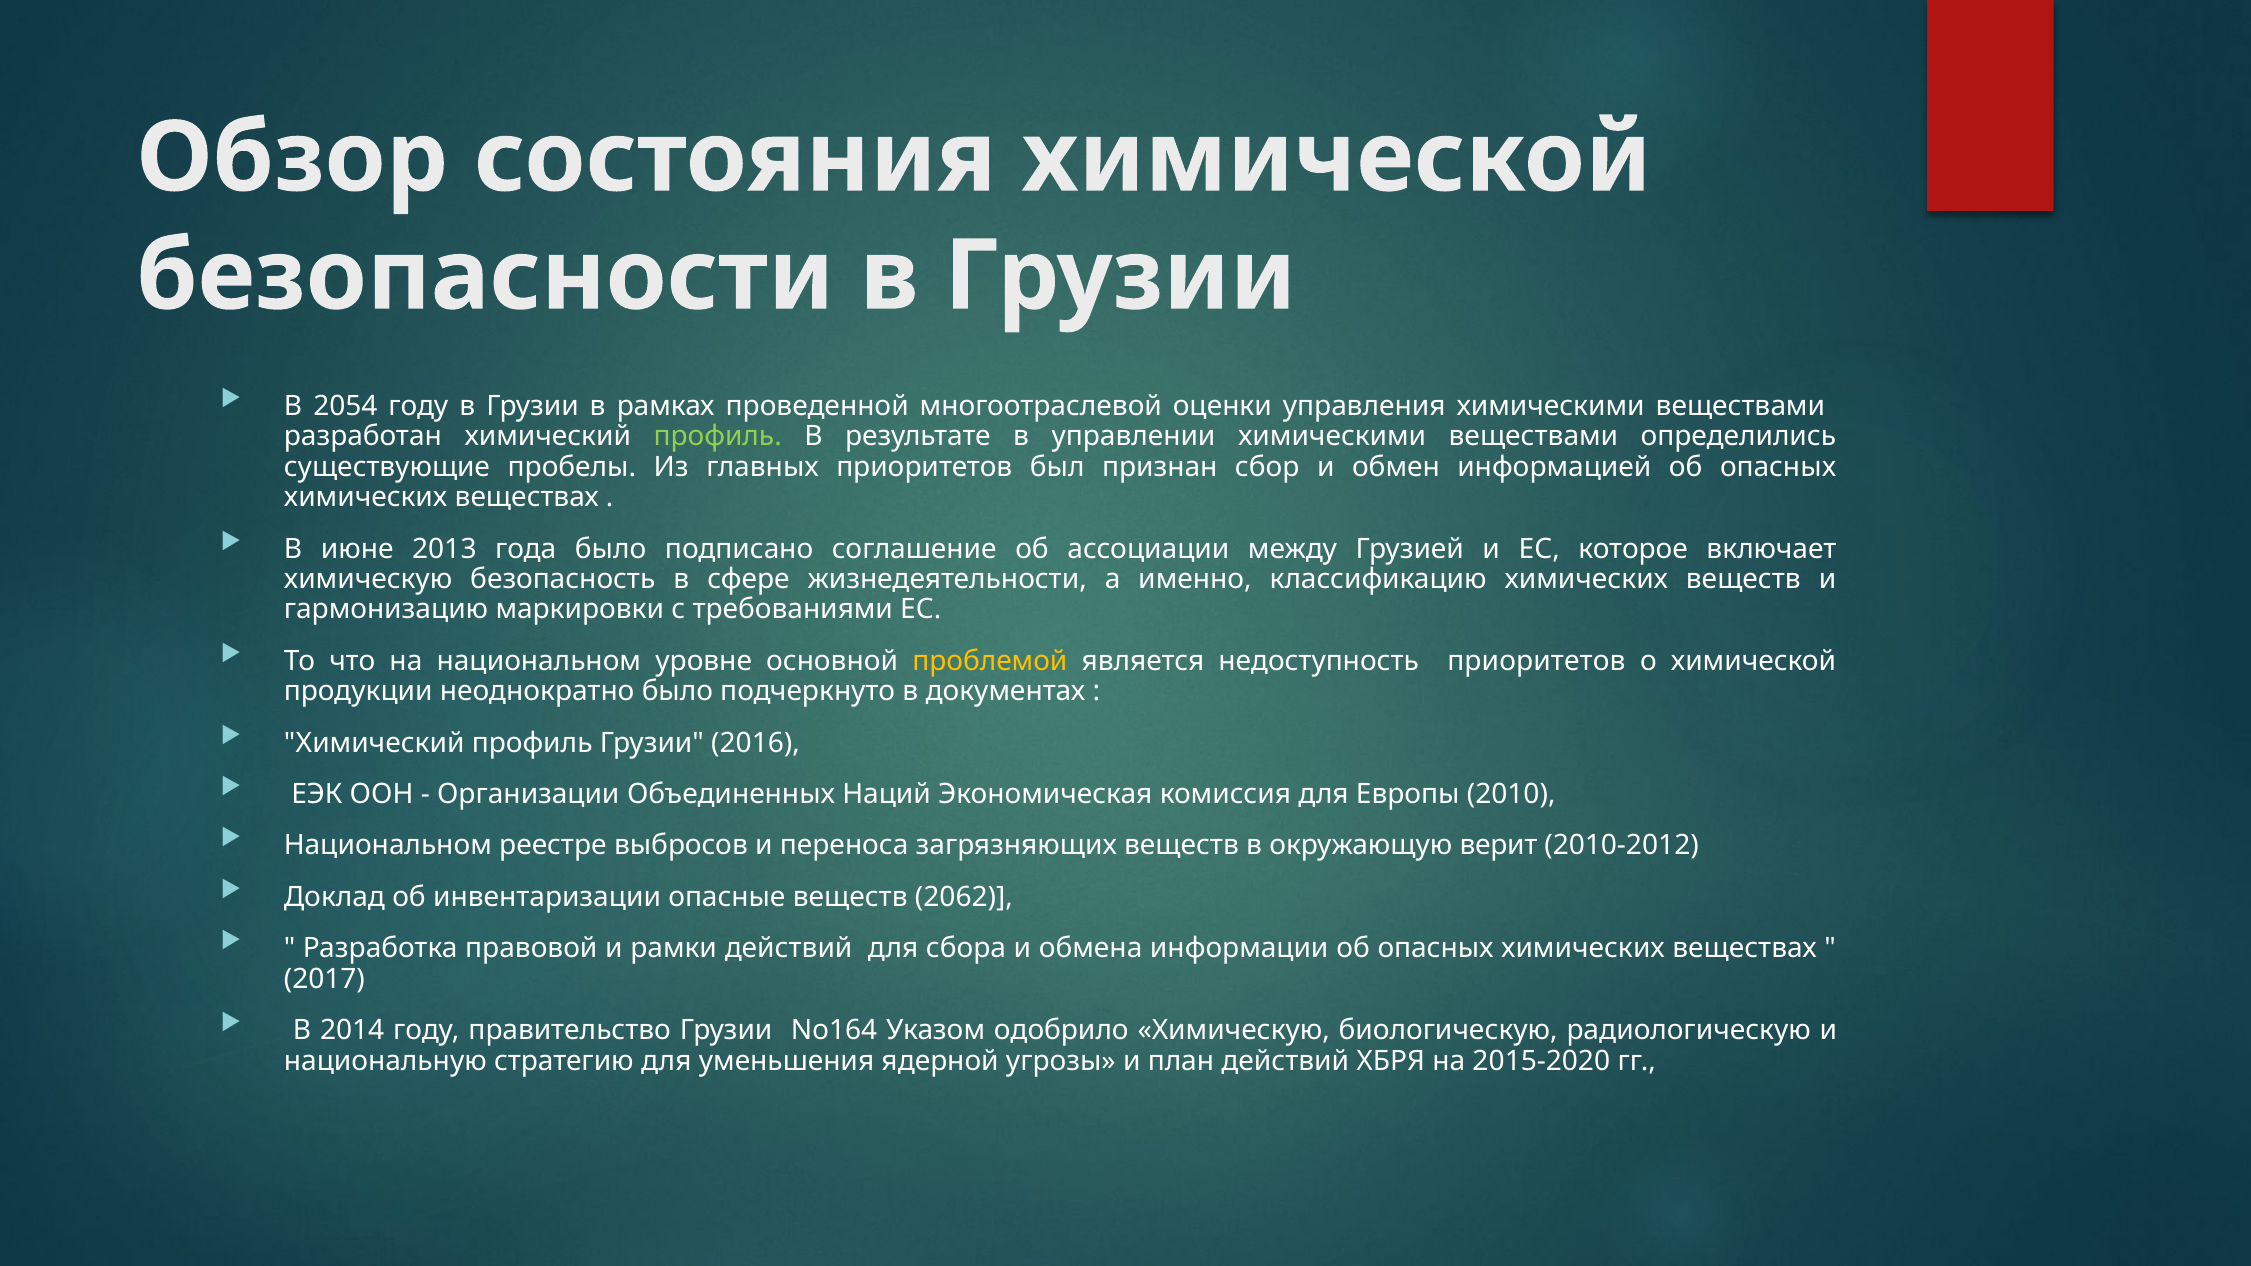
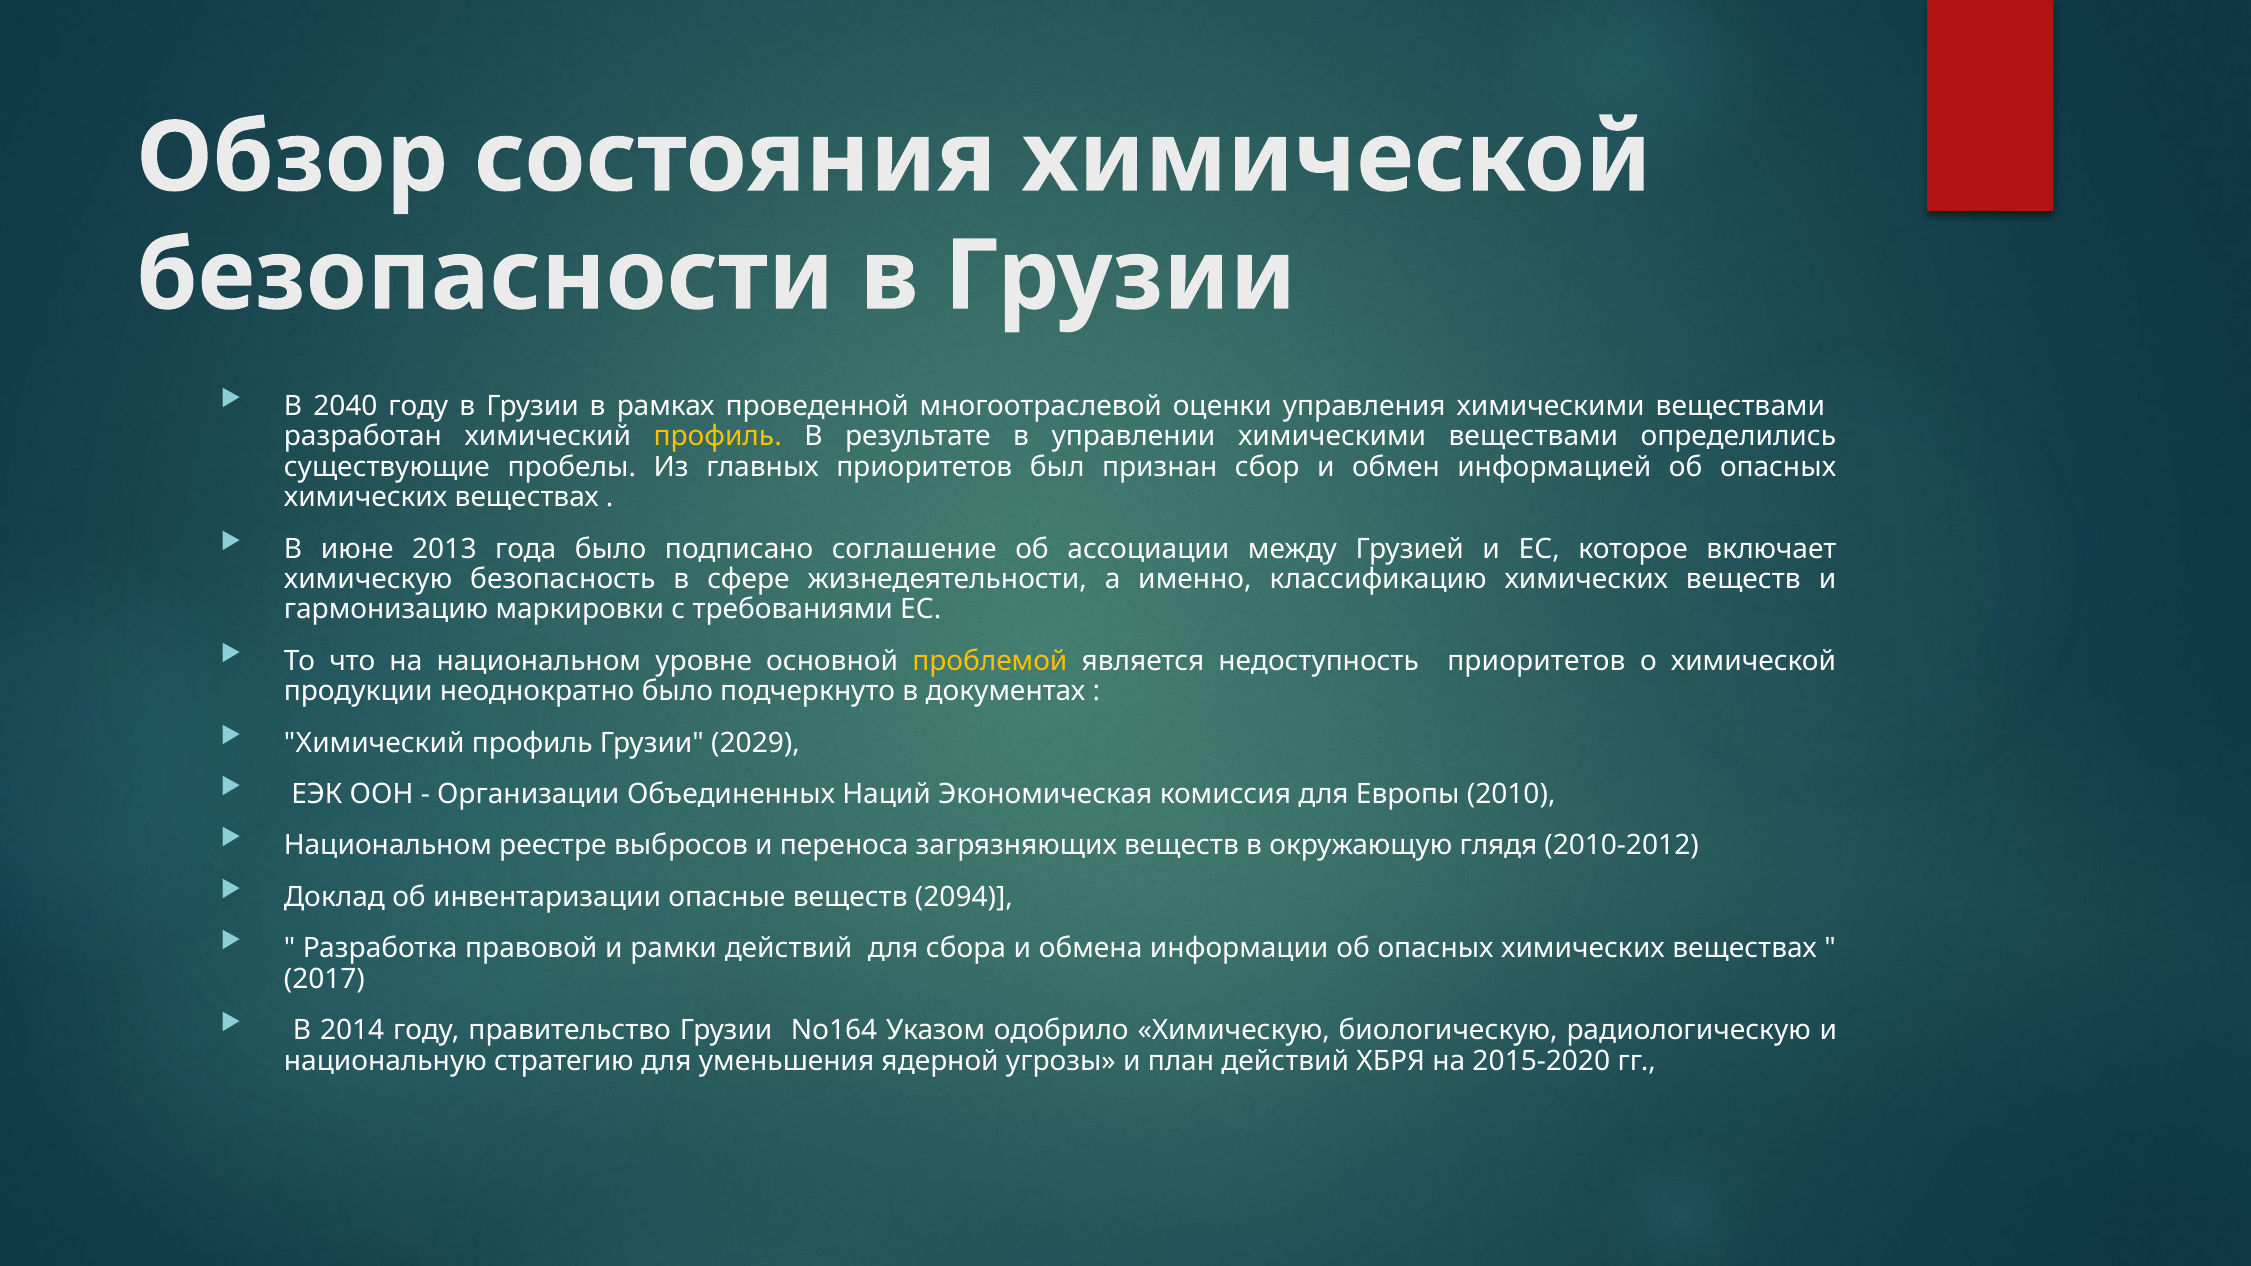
2054: 2054 -> 2040 (345, 406)
профиль colour: light green -> yellow (718, 437)
2016: 2016 -> 2029 (756, 743)
верит: верит -> глядя (1498, 846)
2062: 2062 -> 2094 (964, 897)
